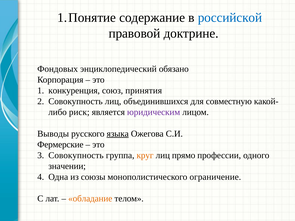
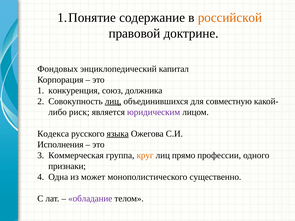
российской colour: blue -> orange (230, 18)
обязано: обязано -> капитал (174, 69)
принятия: принятия -> должника (144, 91)
лиц underline: none -> present (113, 101)
Выводы: Выводы -> Кодекса (53, 134)
Фермерские: Фермерские -> Исполнения (60, 145)
Совокупность: Совокупность -> Коммерческая (76, 155)
значении: значении -> признаки (67, 166)
союзы: союзы -> может (93, 177)
ограничение: ограничение -> существенно (215, 177)
обладание colour: orange -> purple (90, 199)
